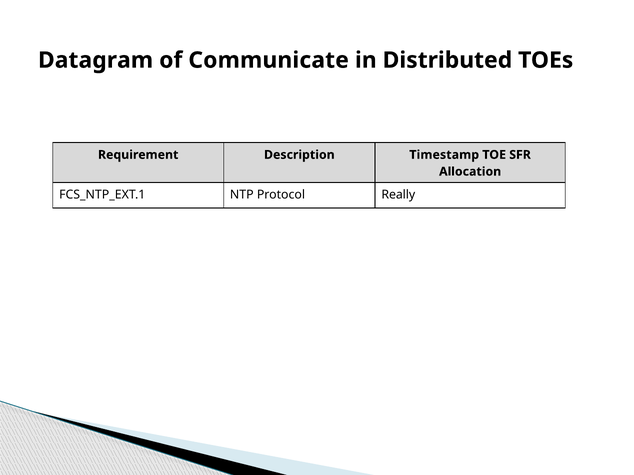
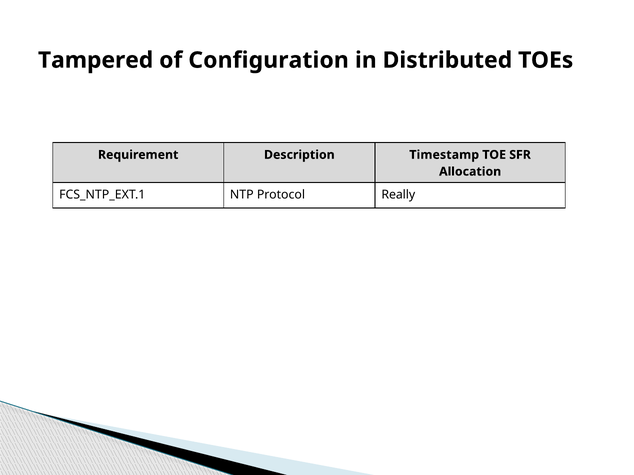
Datagram: Datagram -> Tampered (96, 60)
Communicate: Communicate -> Configuration (269, 60)
